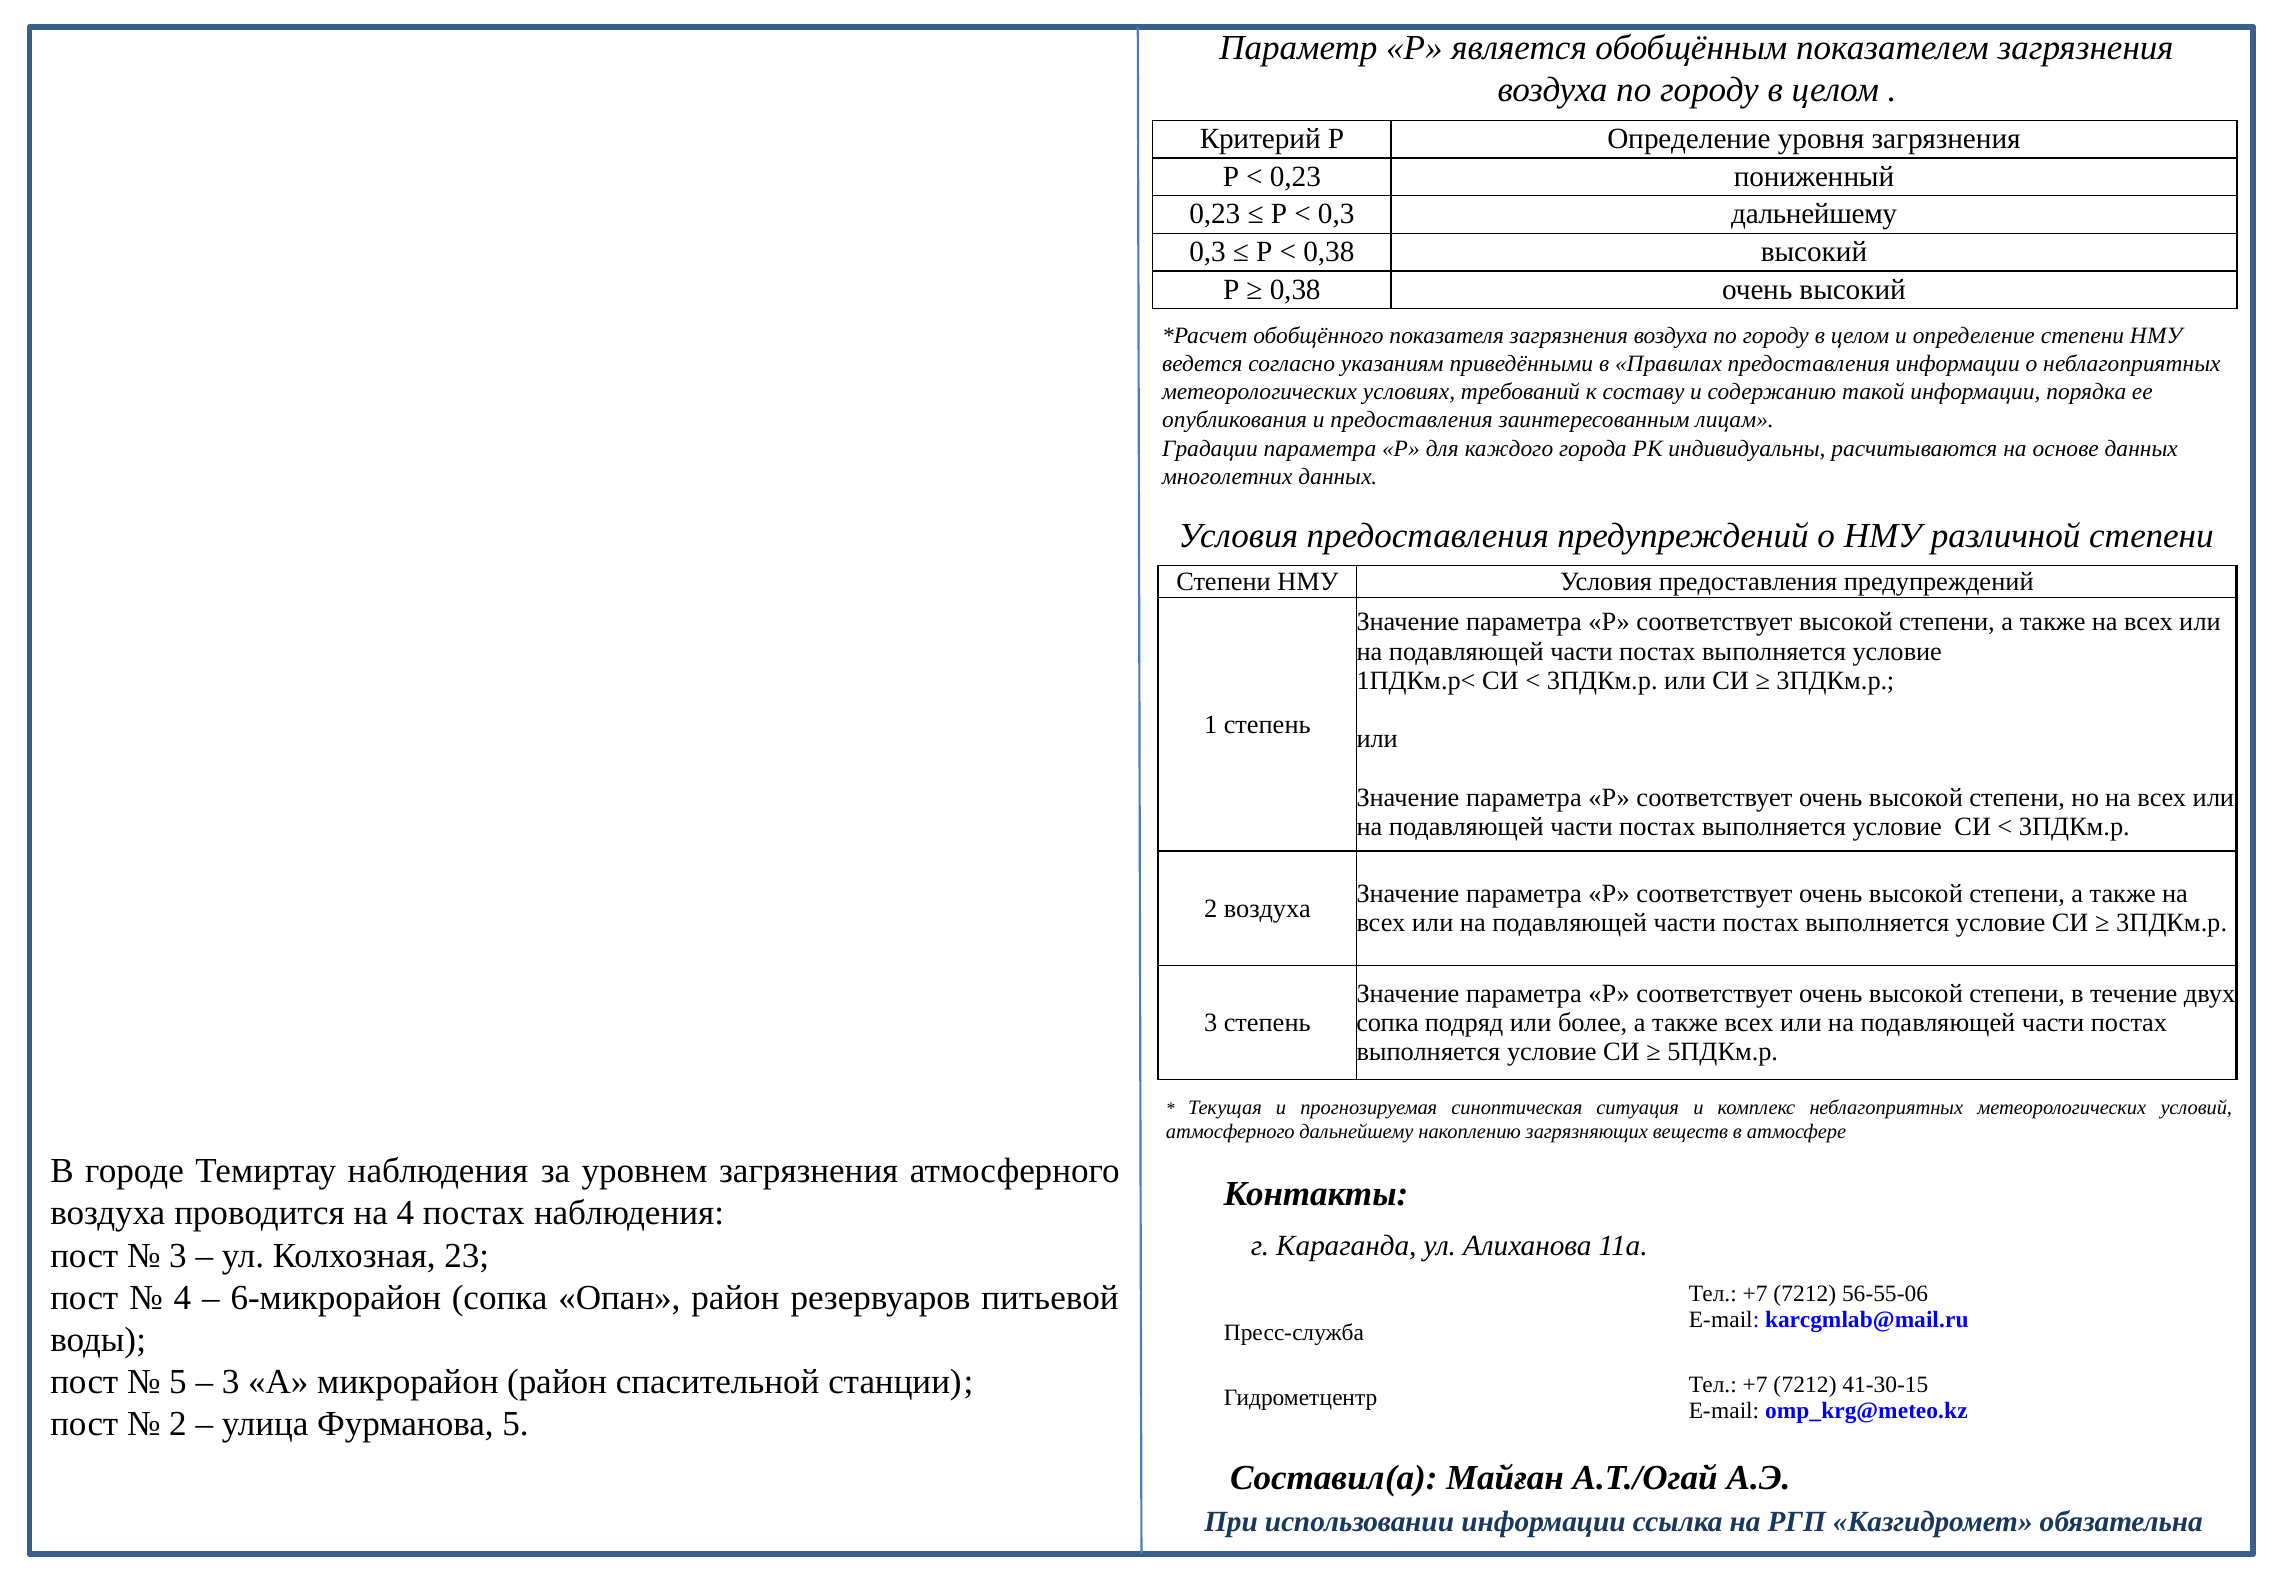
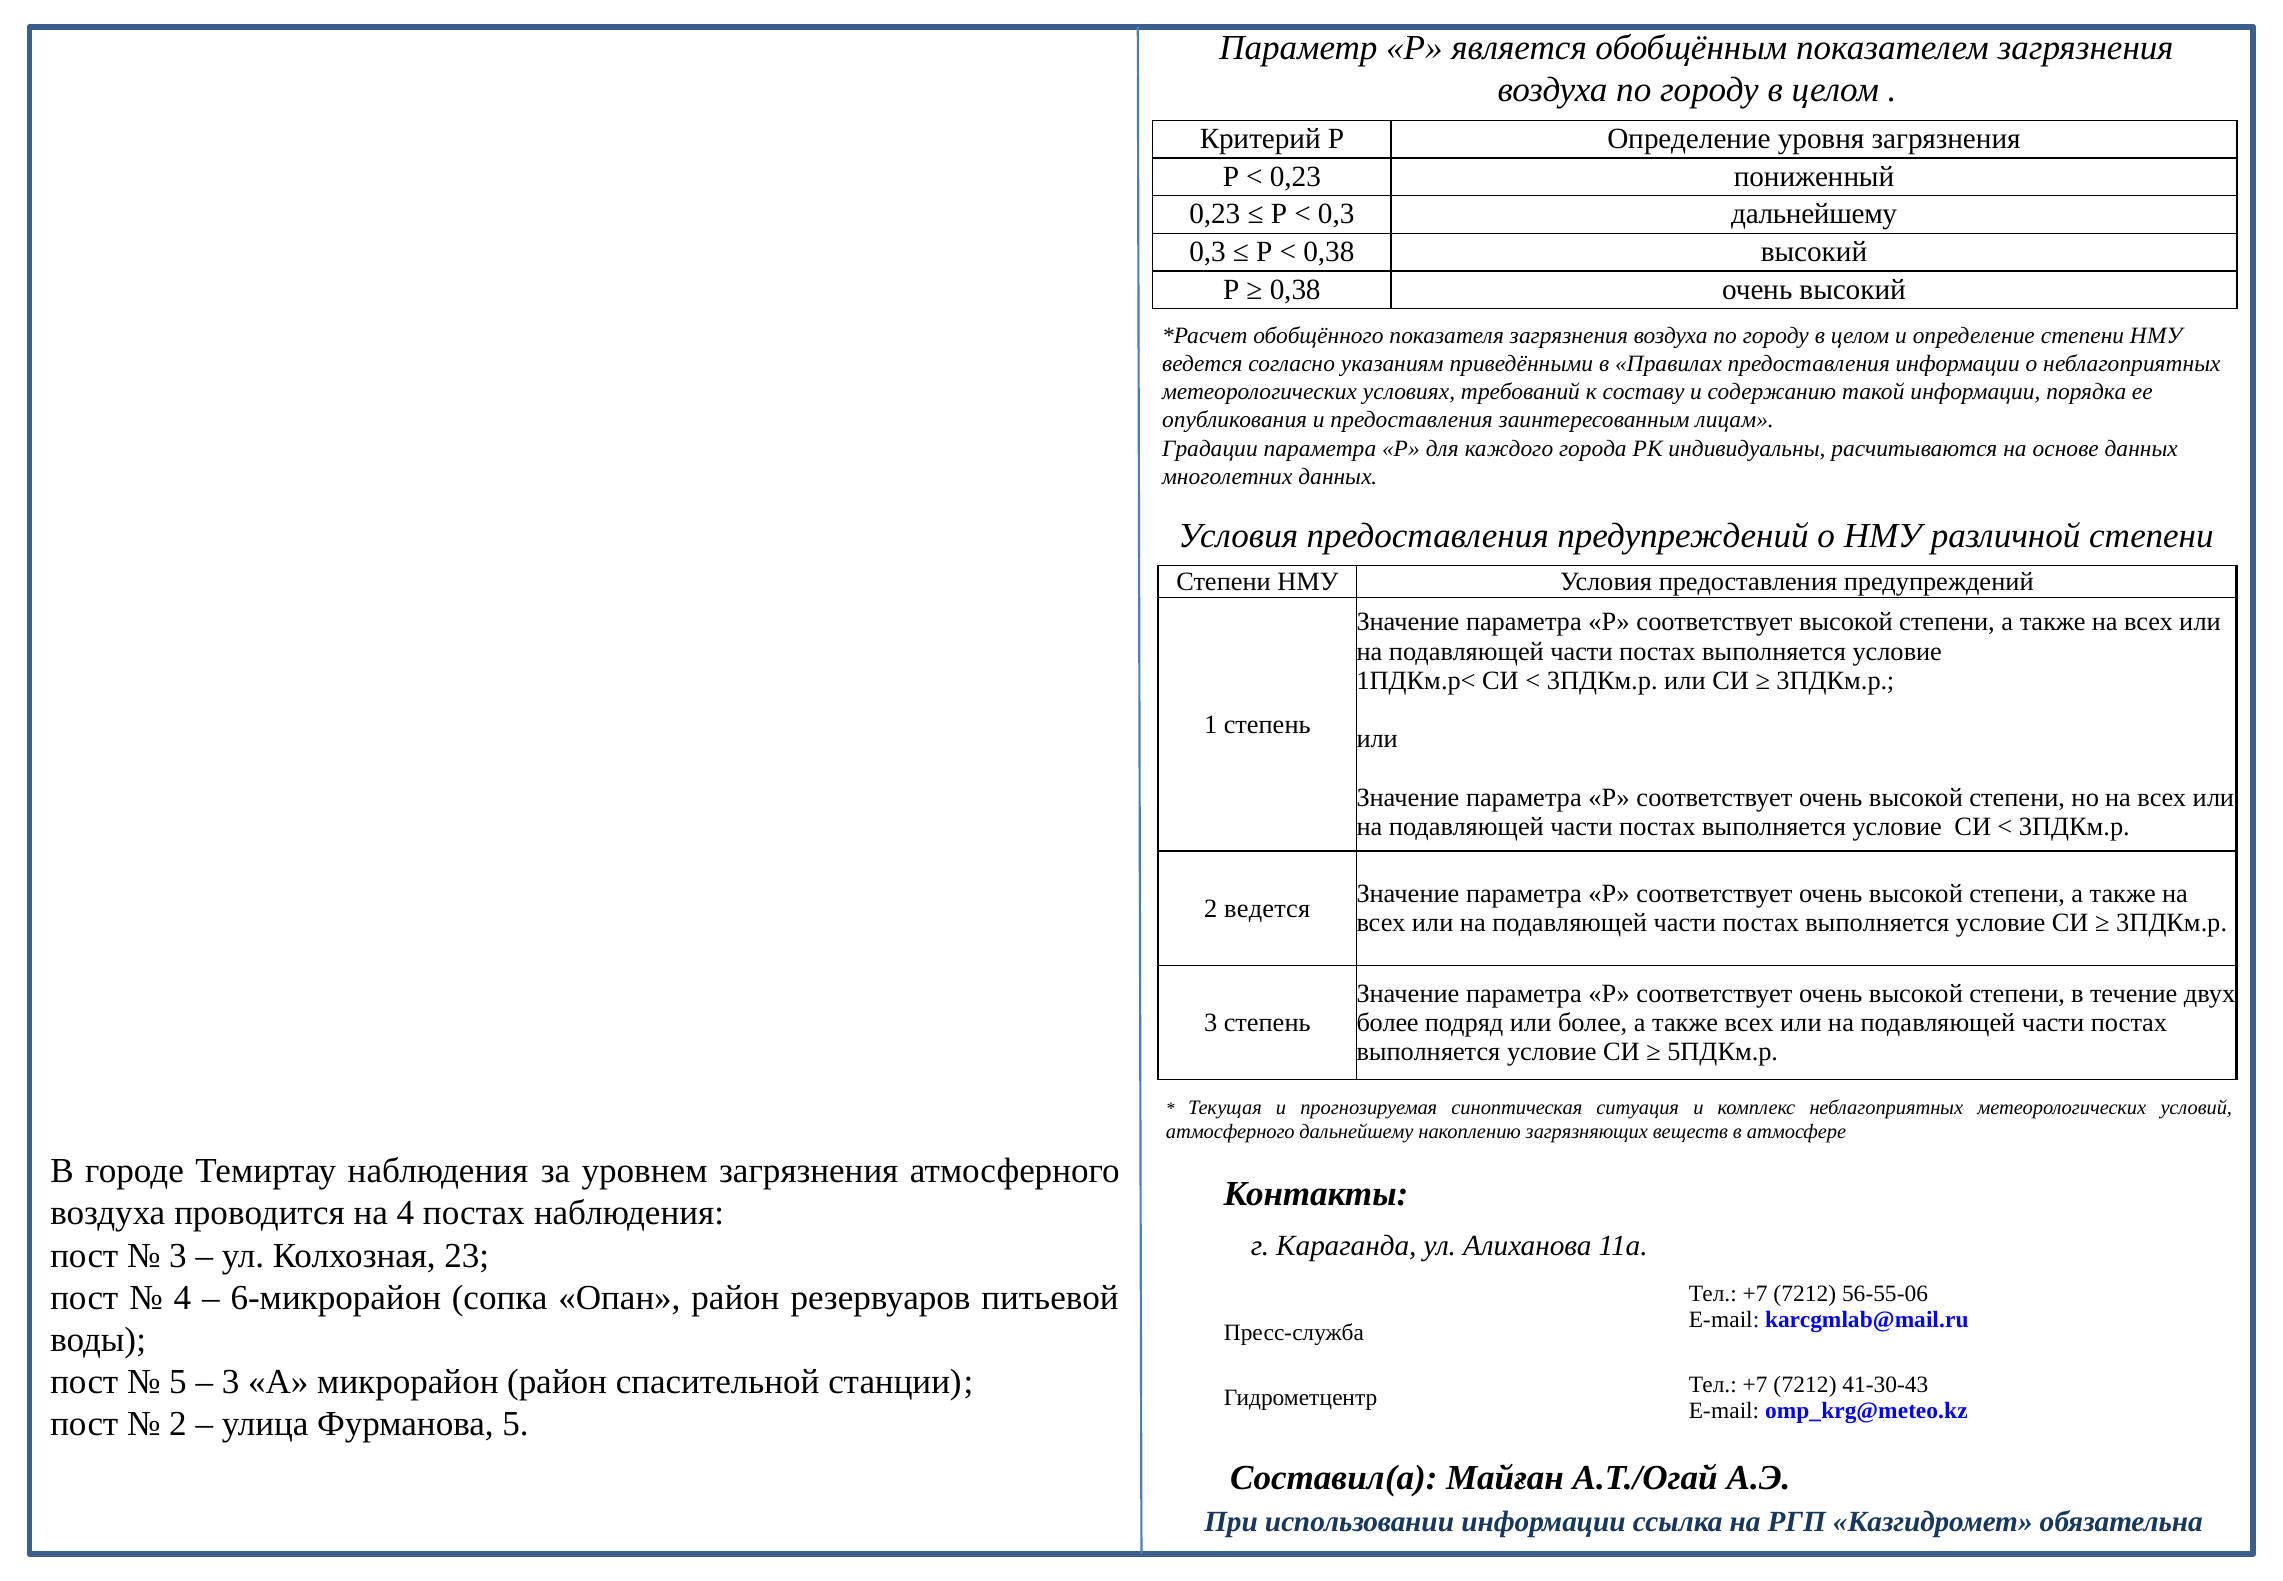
2 воздуха: воздуха -> ведется (1267, 908)
сопка: сопка -> более (1388, 1022)
41-30-15: 41-30-15 -> 41-30-43 (1885, 1385)
